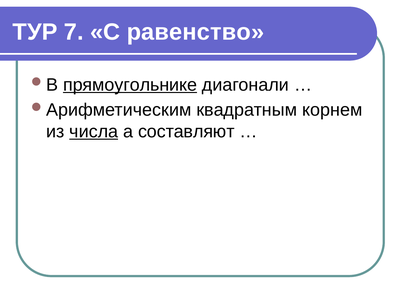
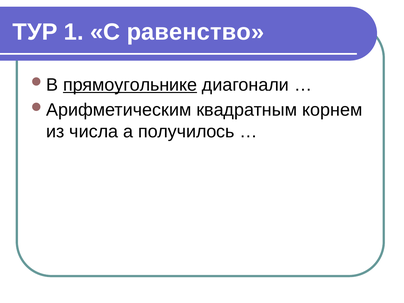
7: 7 -> 1 (74, 32)
числа underline: present -> none (94, 131)
составляют: составляют -> получилось (186, 131)
